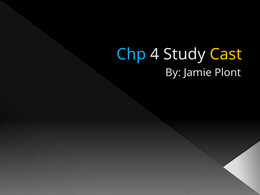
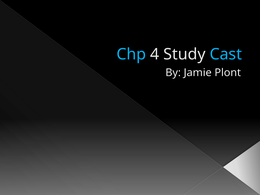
Cast colour: yellow -> light blue (226, 54)
